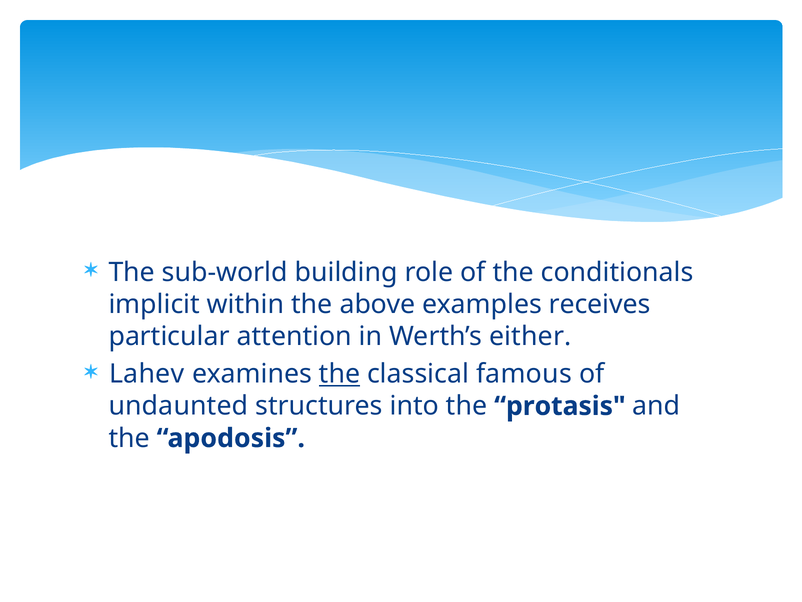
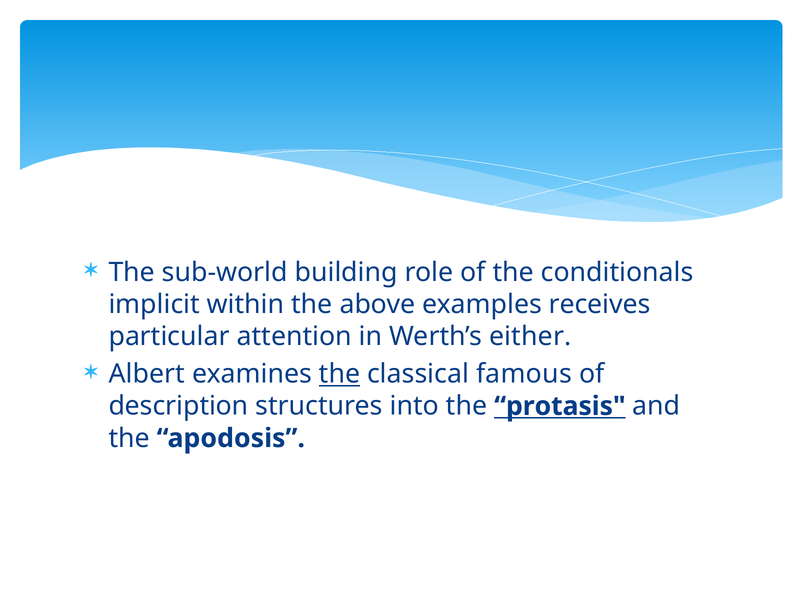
Lahev: Lahev -> Albert (147, 374)
undaunted: undaunted -> description (179, 406)
protasis underline: none -> present (560, 406)
